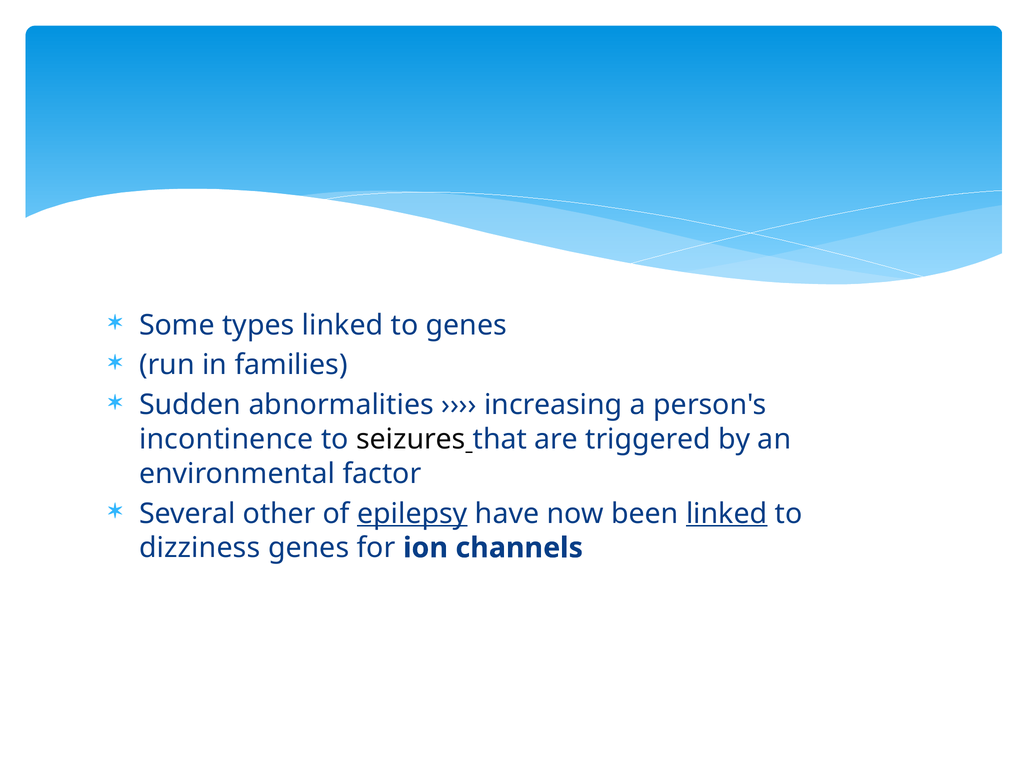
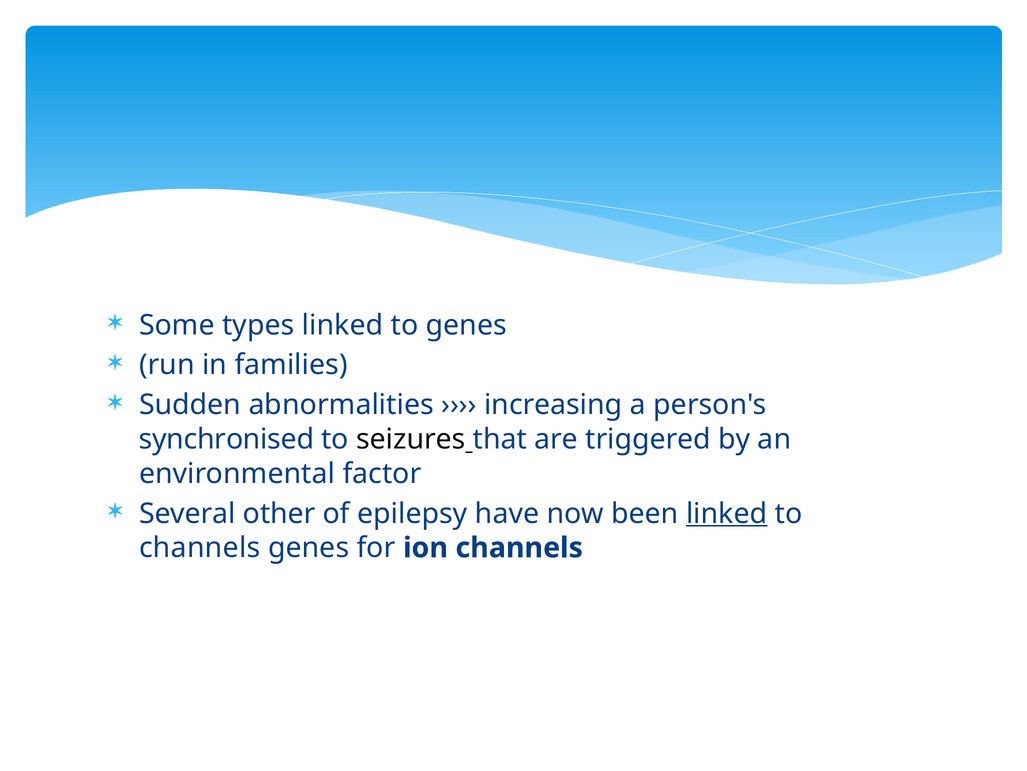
incontinence: incontinence -> synchronised (226, 439)
epilepsy underline: present -> none (412, 513)
dizziness: dizziness -> channels (200, 547)
